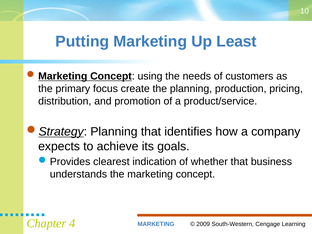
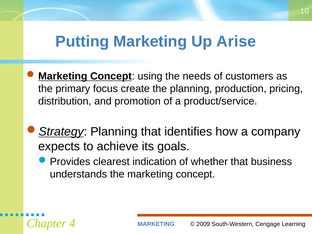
Least: Least -> Arise (236, 41)
